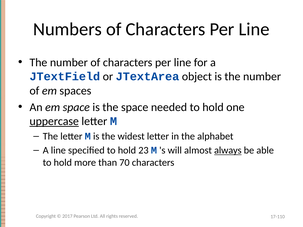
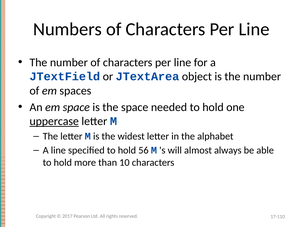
23: 23 -> 56 (143, 151)
always underline: present -> none (228, 151)
70: 70 -> 10 (124, 163)
